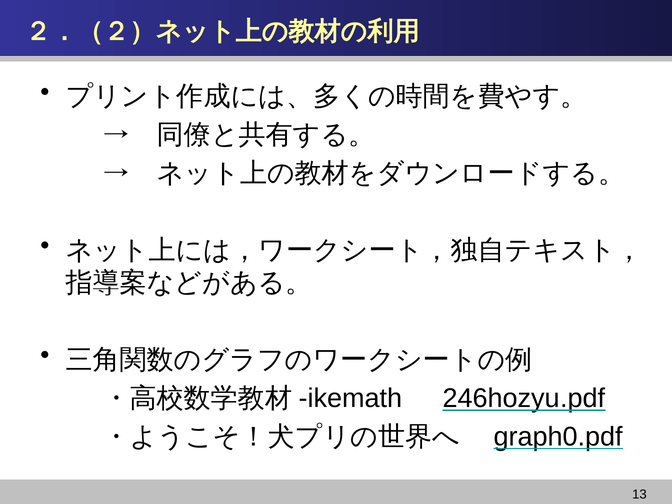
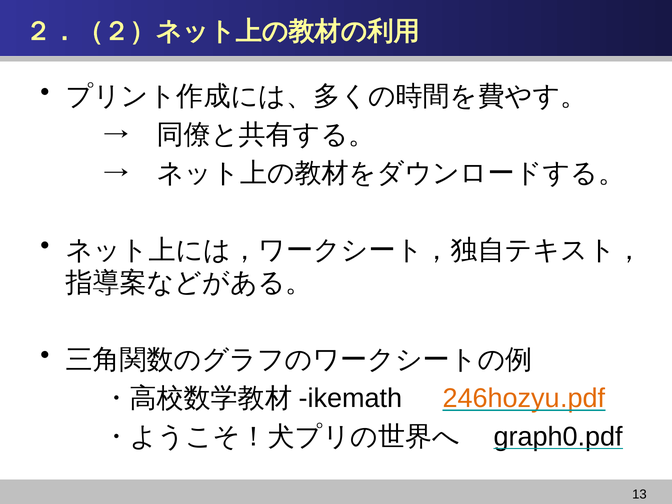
246hozyu.pdf colour: black -> orange (524, 398)
